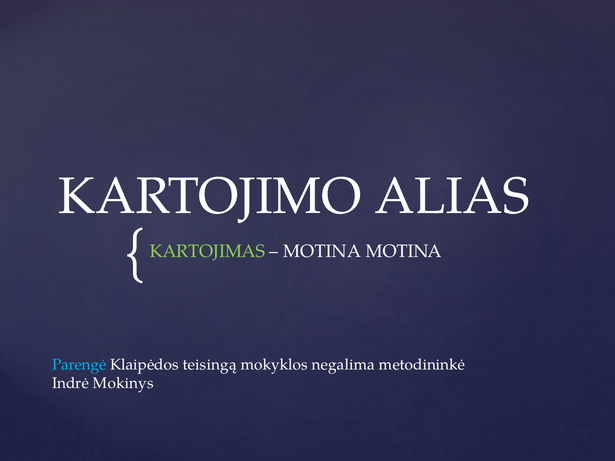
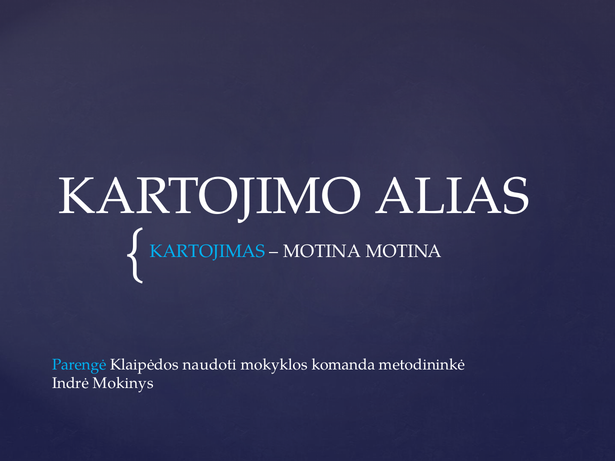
KARTOJIMAS colour: light green -> light blue (207, 251)
teisingą: teisingą -> naudoti (210, 365)
negalima: negalima -> komanda (343, 365)
